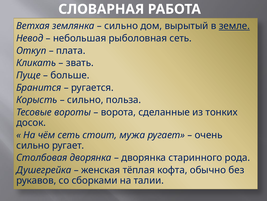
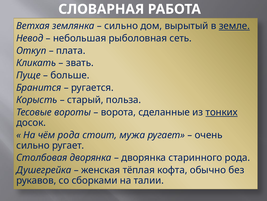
сильно: сильно -> старый (85, 100)
тонких underline: none -> present (222, 112)
чём сеть: сеть -> рода (69, 135)
